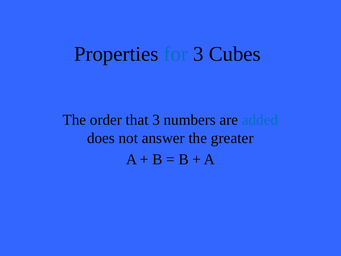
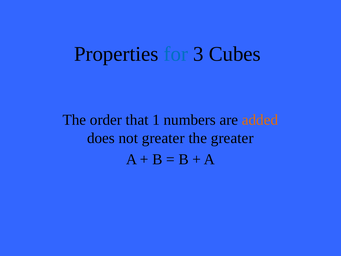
that 3: 3 -> 1 (156, 120)
added colour: blue -> orange (260, 120)
not answer: answer -> greater (163, 138)
